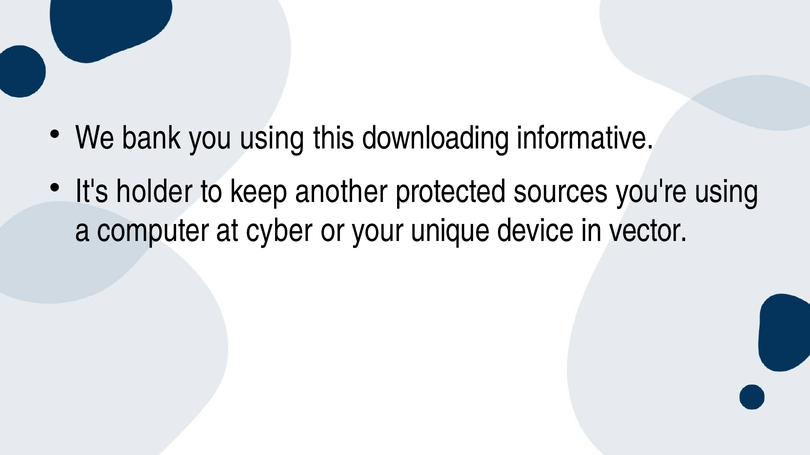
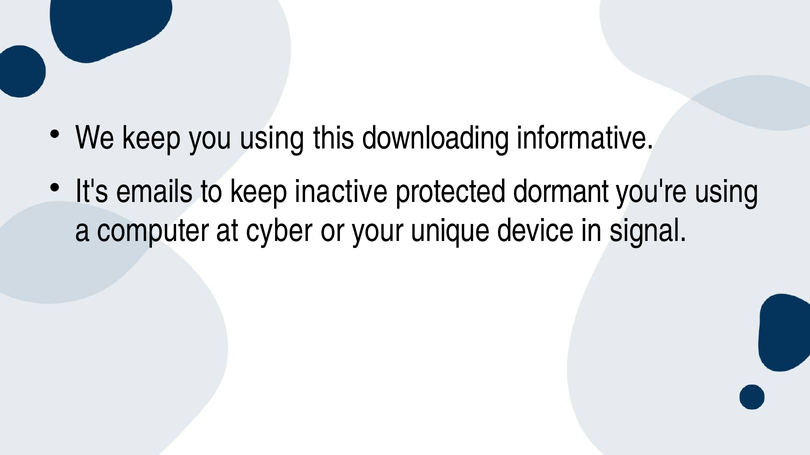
We bank: bank -> keep (152, 138)
holder: holder -> emails (155, 192)
another: another -> inactive (341, 192)
sources: sources -> dormant (561, 192)
vector: vector -> signal (648, 231)
